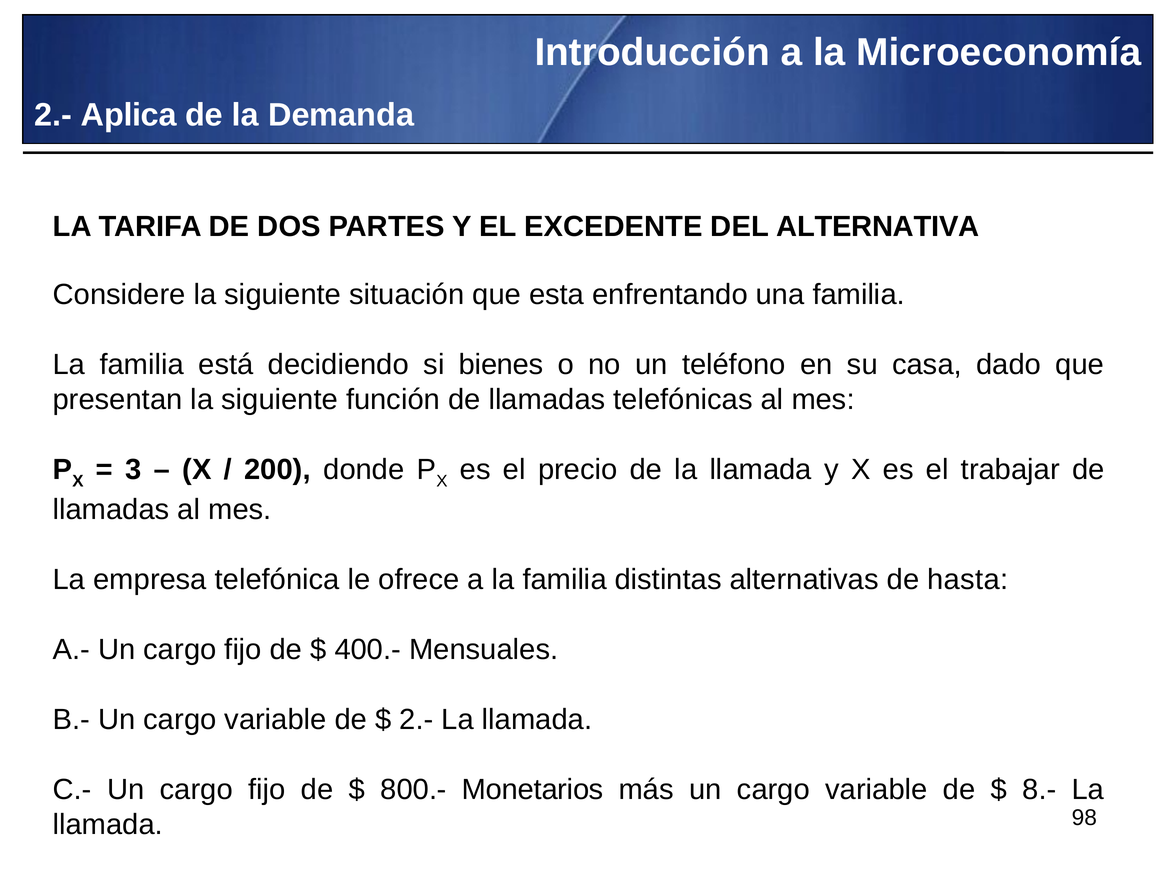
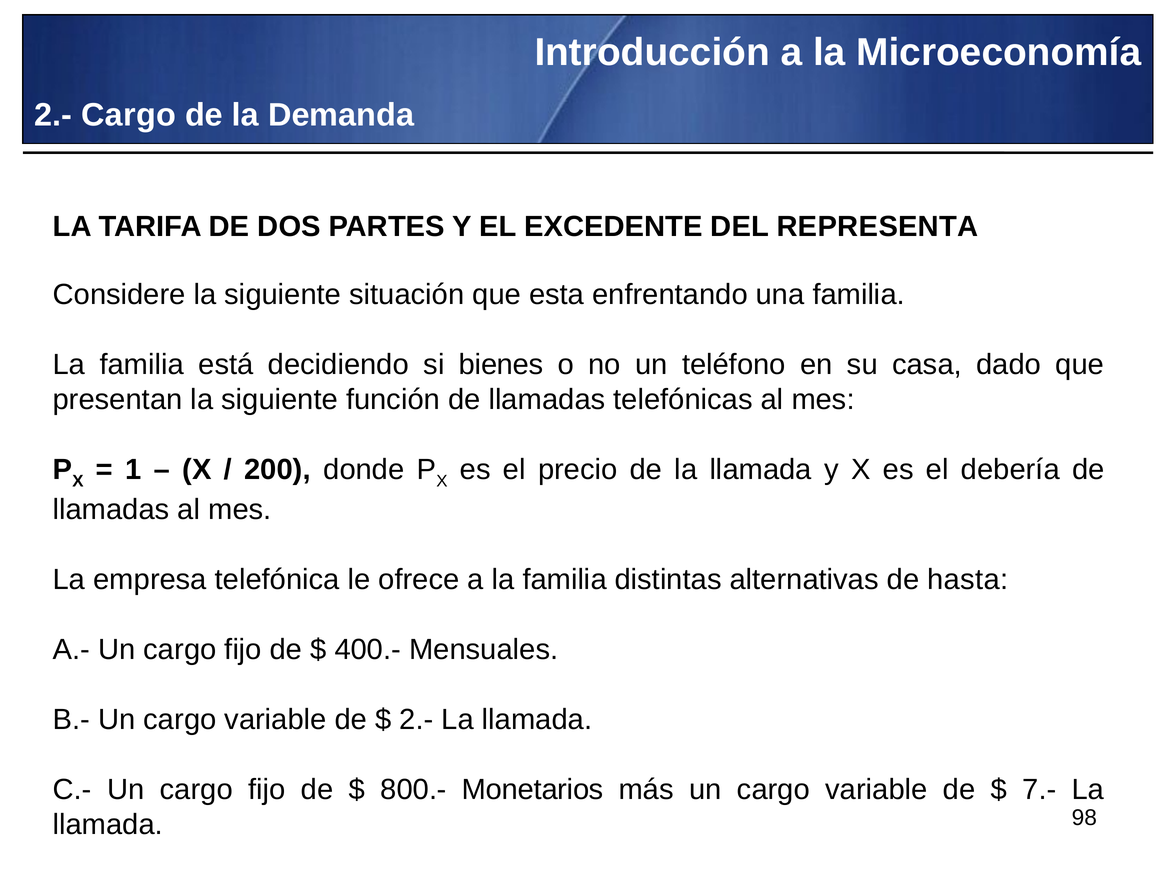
2.- Aplica: Aplica -> Cargo (128, 115)
ALTERNATIVA: ALTERNATIVA -> REPRESENTA (878, 227)
3: 3 -> 1 (133, 470)
trabajar: trabajar -> debería (1010, 470)
8.-: 8.- -> 7.- (1039, 790)
